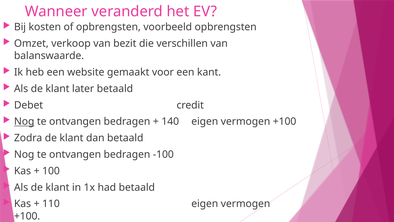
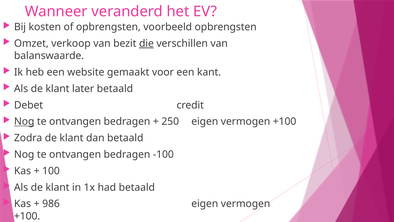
die underline: none -> present (146, 43)
140: 140 -> 250 (170, 121)
110: 110 -> 986 (51, 203)
